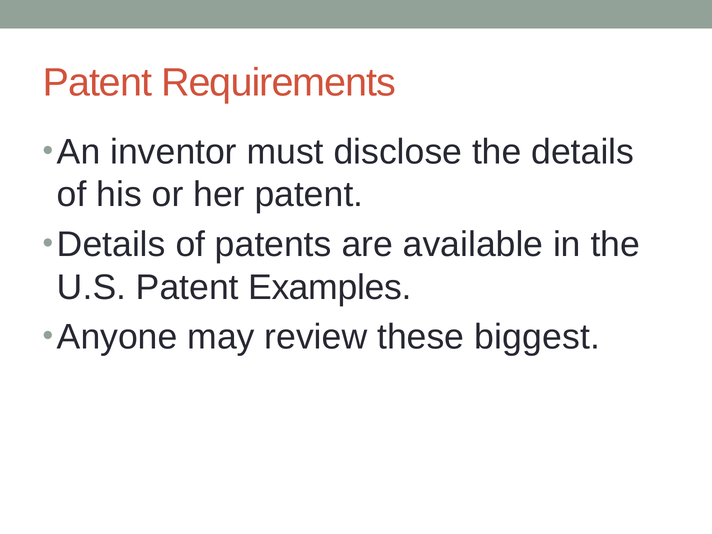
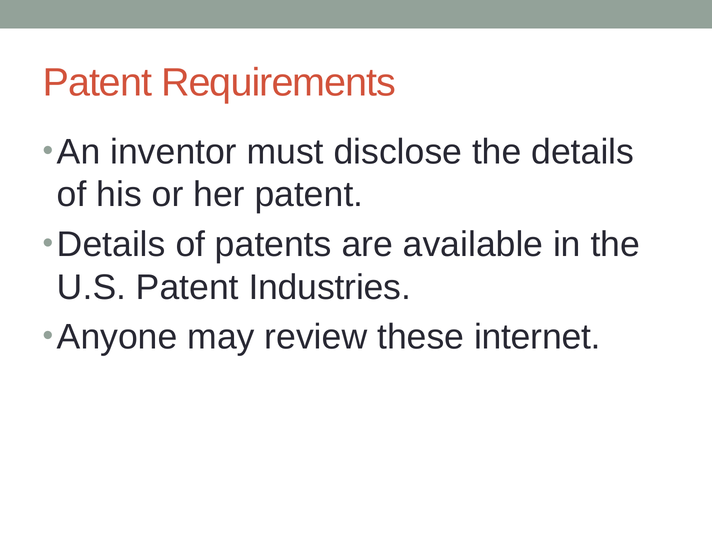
Examples: Examples -> Industries (330, 287)
biggest: biggest -> internet (537, 337)
